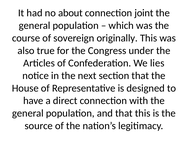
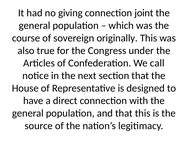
about: about -> giving (70, 13)
lies: lies -> call (157, 63)
